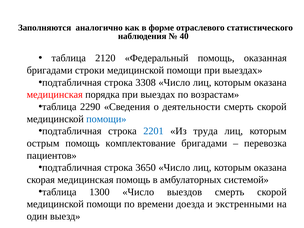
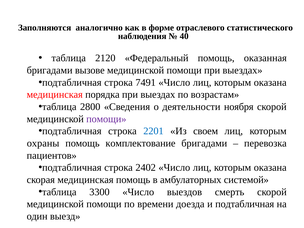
строки: строки -> вызове (90, 70)
3308: 3308 -> 7491 (146, 82)
2290: 2290 -> 2800 (90, 107)
деятельности смерть: смерть -> ноября (239, 107)
помощи colour: blue -> purple (106, 119)
труда: труда -> своем (206, 131)
острым: острым -> охраны (43, 143)
3650: 3650 -> 2402 (146, 168)
1300: 1300 -> 3300 (99, 192)
и экстренными: экстренными -> подтабличная (245, 204)
